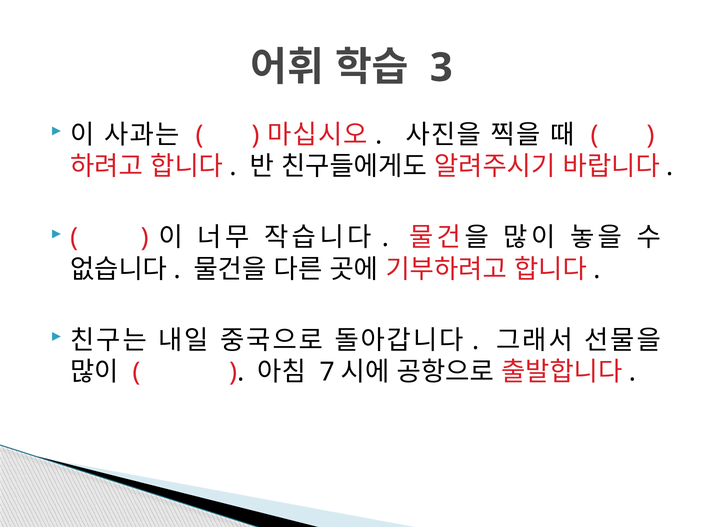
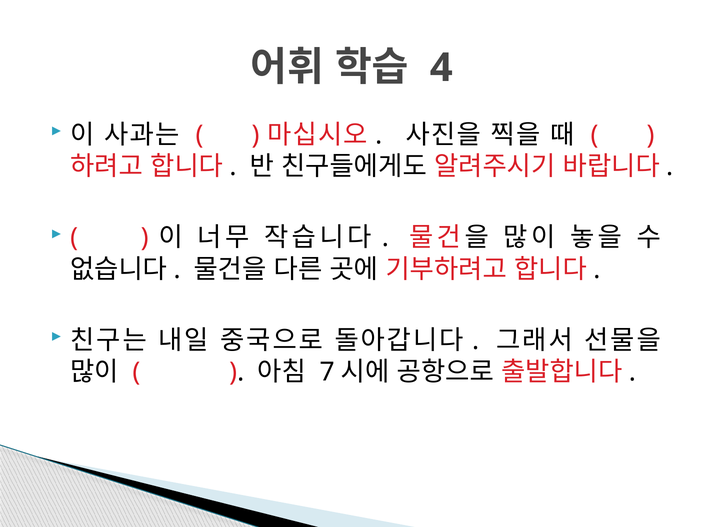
3: 3 -> 4 (441, 68)
